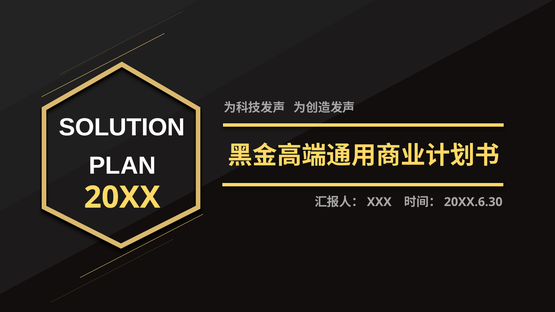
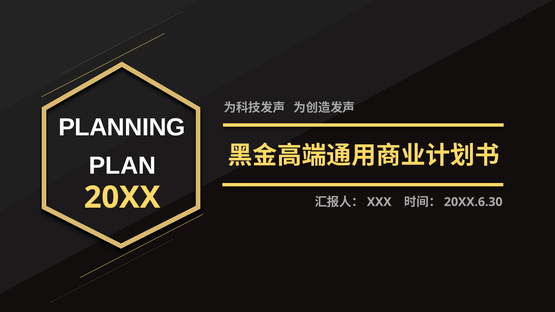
SOLUTION: SOLUTION -> PLANNING (122, 128)
